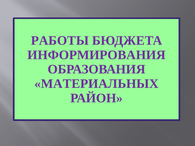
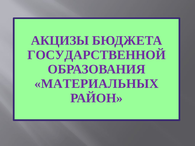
РАБОТЫ: РАБОТЫ -> АКЦИЗЫ (60, 41)
ИНФОРМИРОВАНИЯ: ИНФОРМИРОВАНИЯ -> ГОСУДАРСТВЕННОЙ (97, 55)
